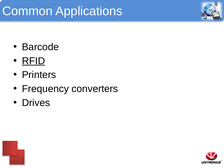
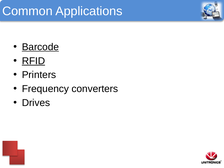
Barcode underline: none -> present (40, 47)
